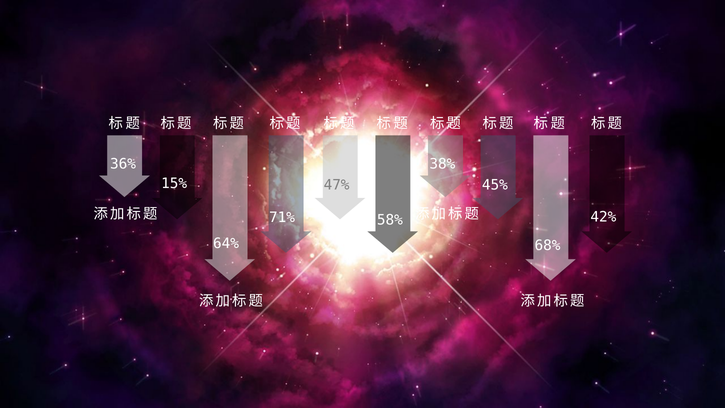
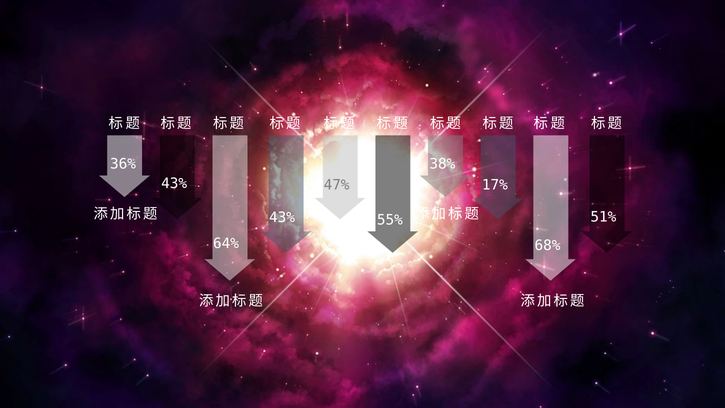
15%: 15% -> 43% (174, 184)
45%: 45% -> 17% (495, 185)
42%: 42% -> 51% (603, 217)
71%: 71% -> 43% (282, 217)
58%: 58% -> 55% (390, 220)
